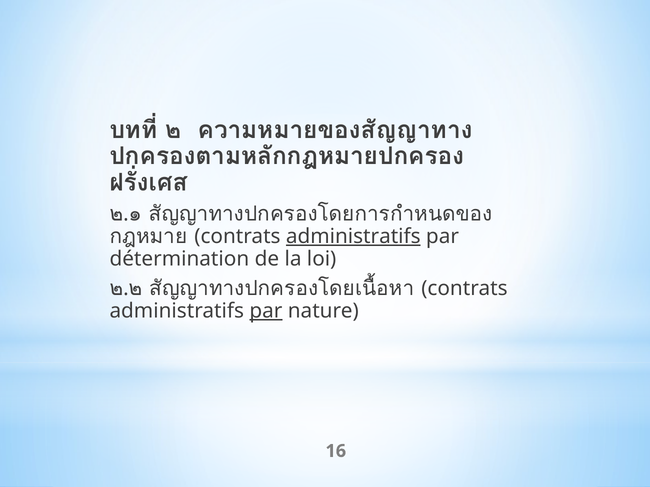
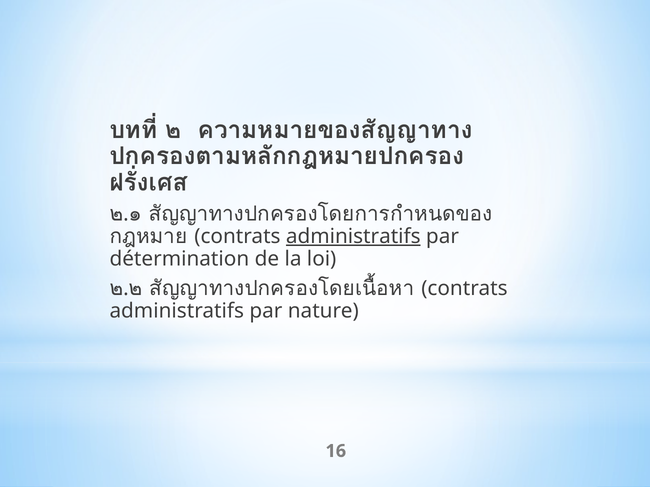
par underline: present -> none (266, 311)
